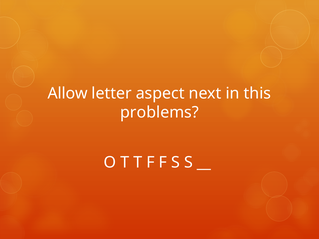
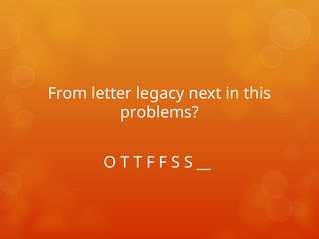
Allow: Allow -> From (68, 93)
aspect: aspect -> legacy (160, 93)
